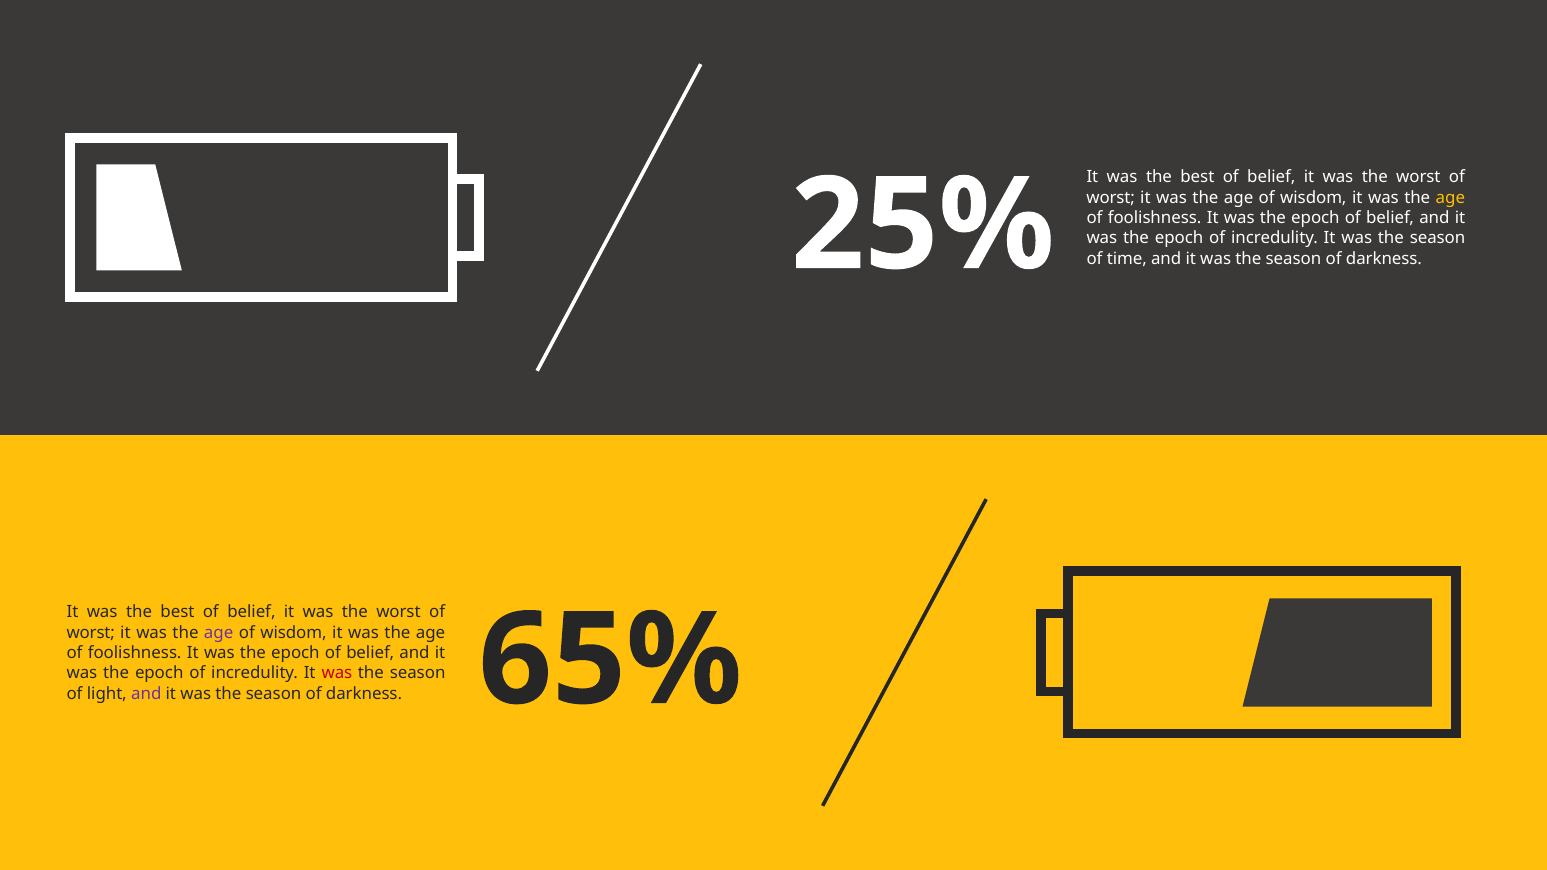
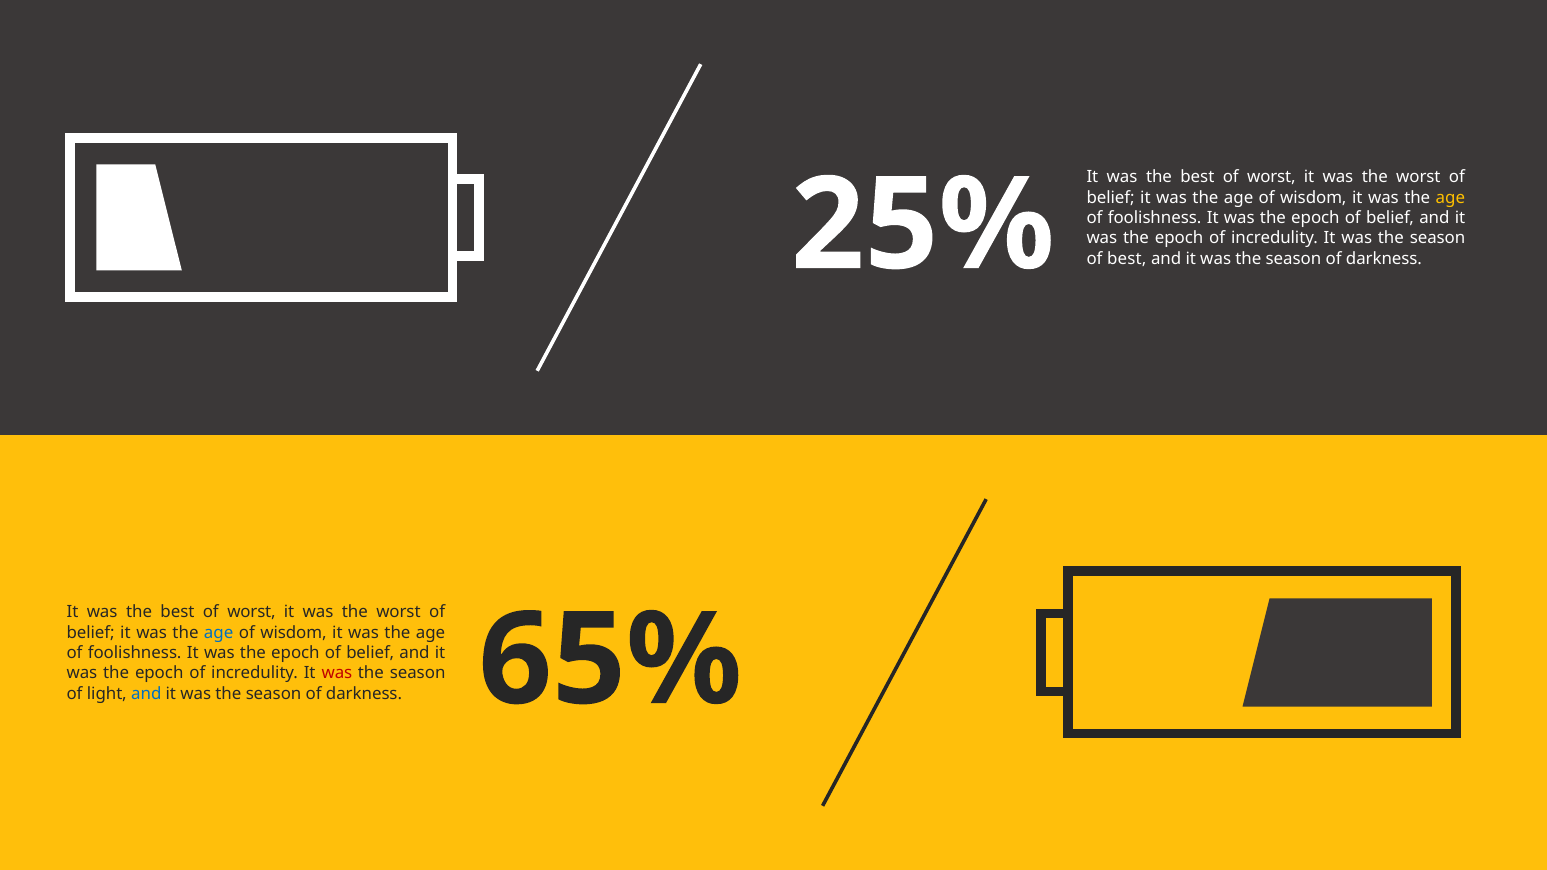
belief: belief -> worst (1271, 177)
worst: worst -> belief (1111, 198)
of time: time -> best (1127, 259)
belief: belief -> worst (251, 613)
worst: worst -> belief (91, 633)
age colour: purple -> blue (219, 633)
and colour: purple -> blue (146, 694)
